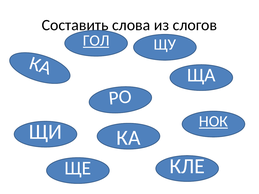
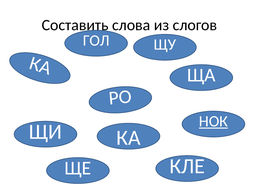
ГОЛ underline: present -> none (96, 41)
